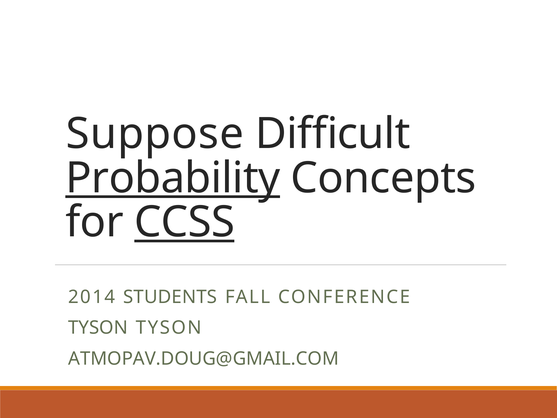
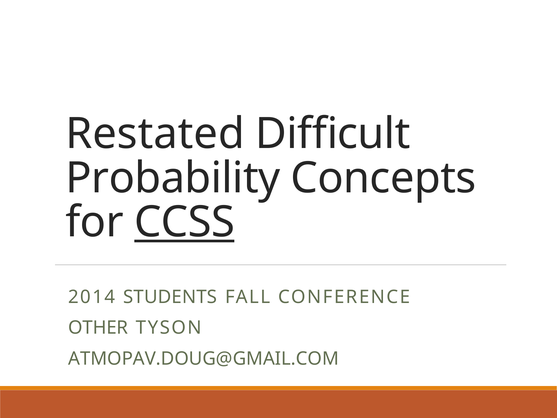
Suppose: Suppose -> Restated (155, 134)
Probability underline: present -> none (173, 178)
TYSON: TYSON -> OTHER (98, 328)
